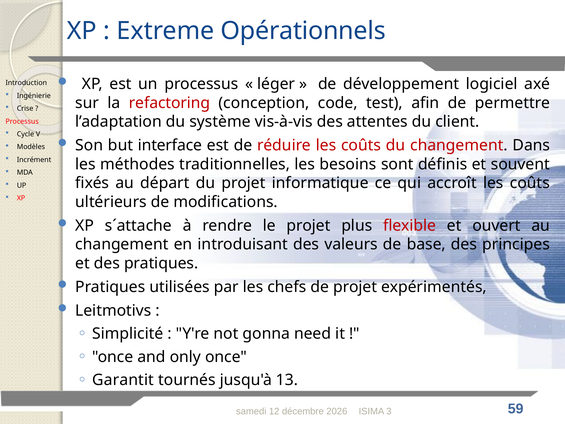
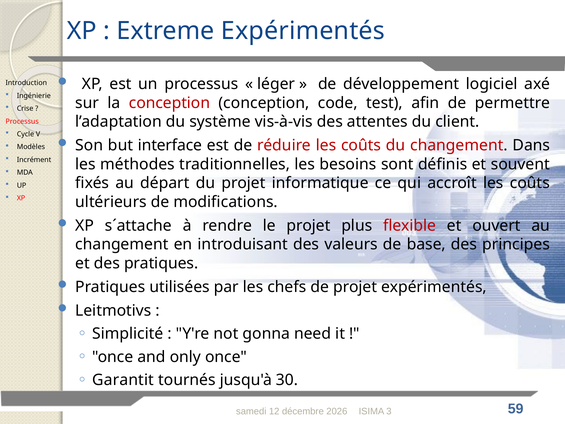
Extreme Opérationnels: Opérationnels -> Expérimentés (303, 31)
la refactoring: refactoring -> conception (169, 103)
13: 13 -> 30 (287, 380)
